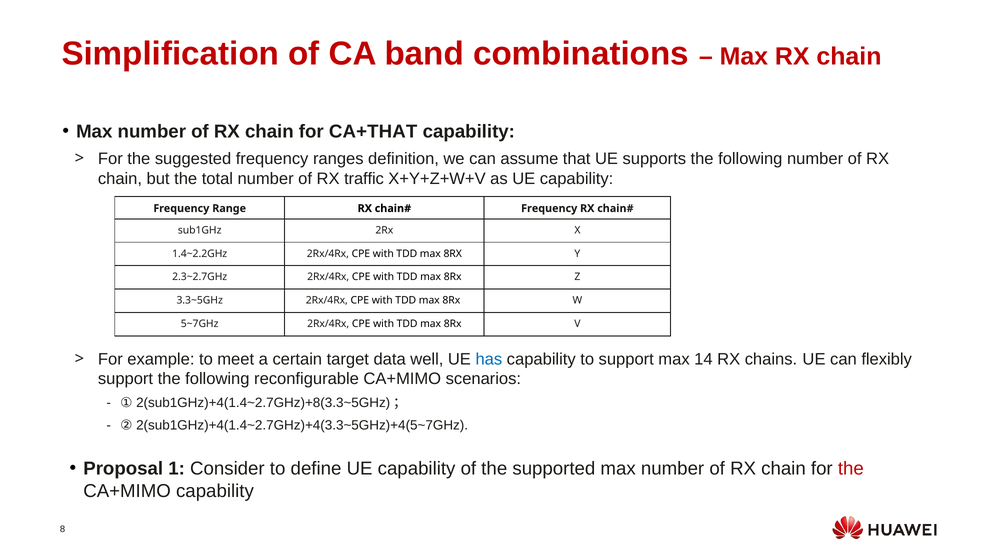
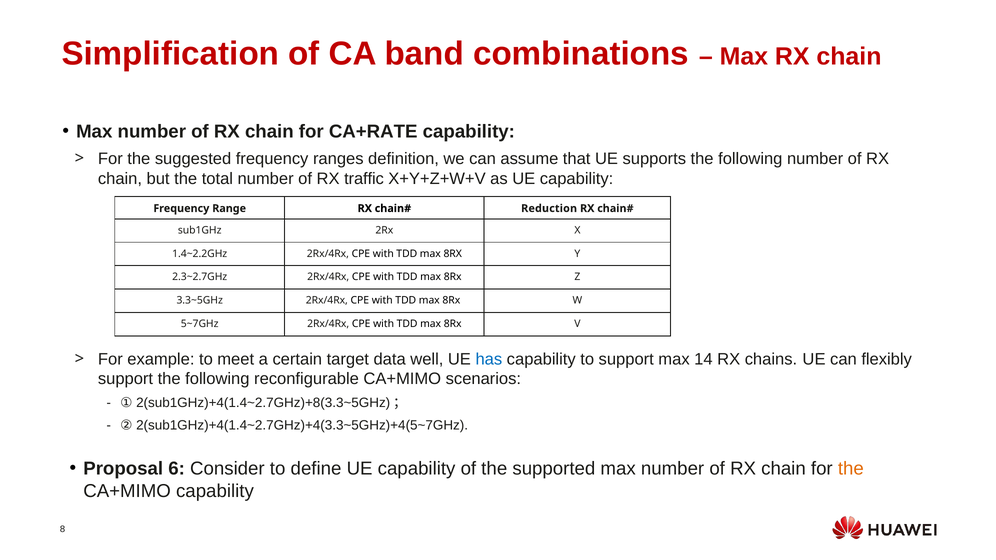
CA+THAT: CA+THAT -> CA+RATE (373, 131)
Frequency: Frequency -> Reduction (549, 208)
1: 1 -> 6 (177, 469)
the colour: red -> orange (851, 469)
